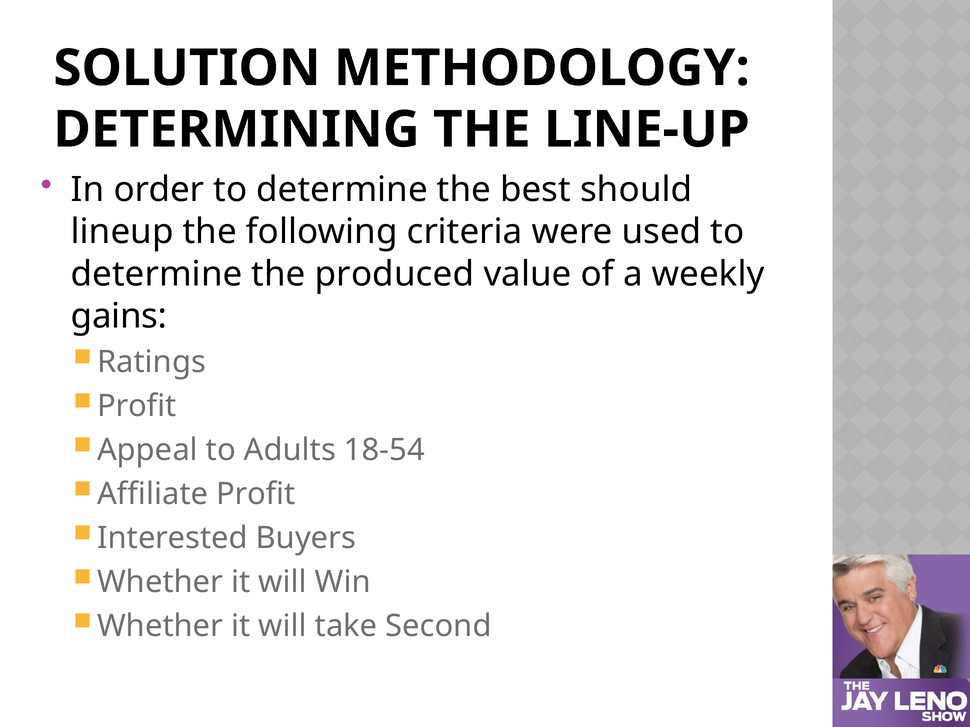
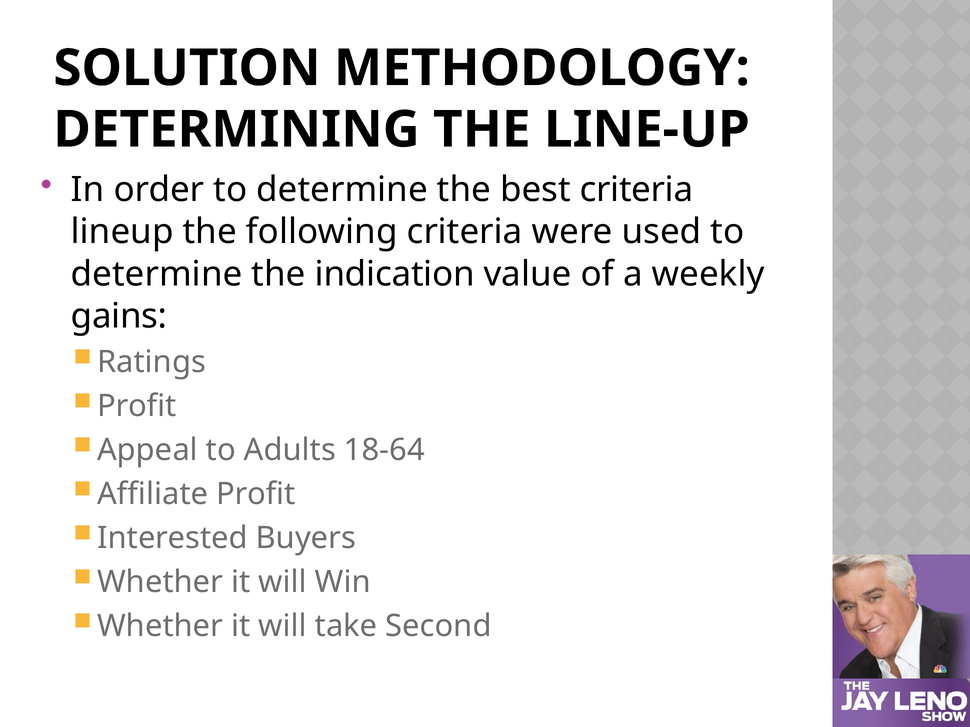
best should: should -> criteria (637, 190)
produced: produced -> indication (395, 274)
18-54: 18-54 -> 18-64 (384, 450)
